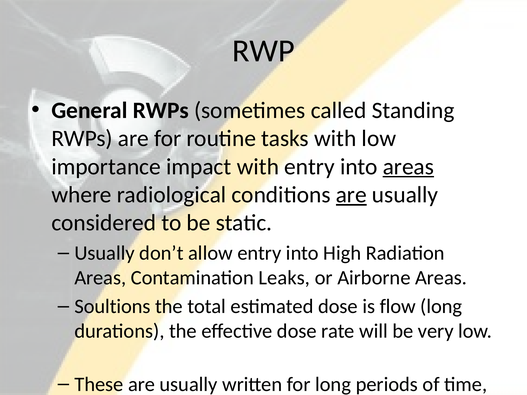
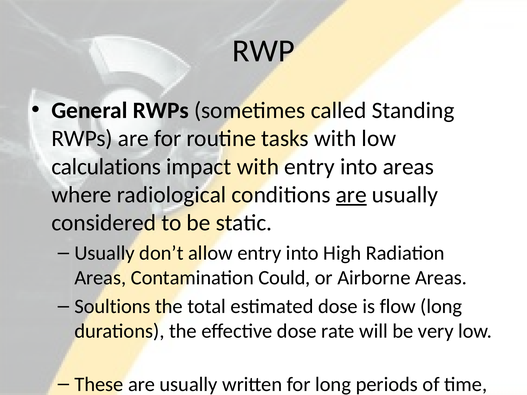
importance: importance -> calculations (106, 167)
areas underline: present -> none (408, 167)
Leaks: Leaks -> Could (284, 278)
